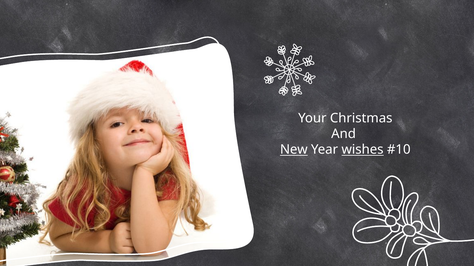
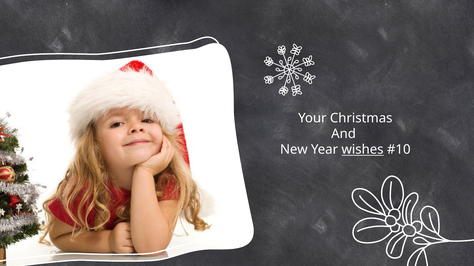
New underline: present -> none (294, 150)
